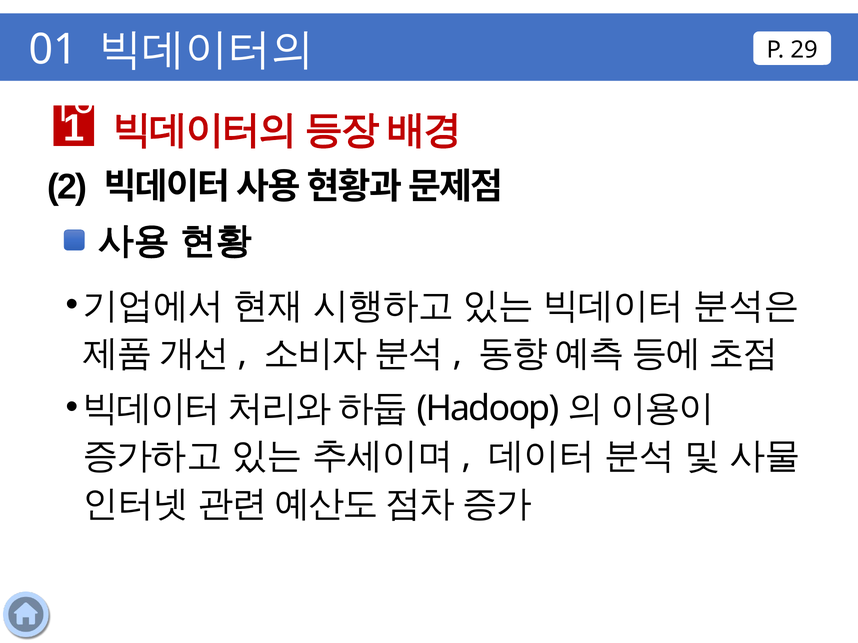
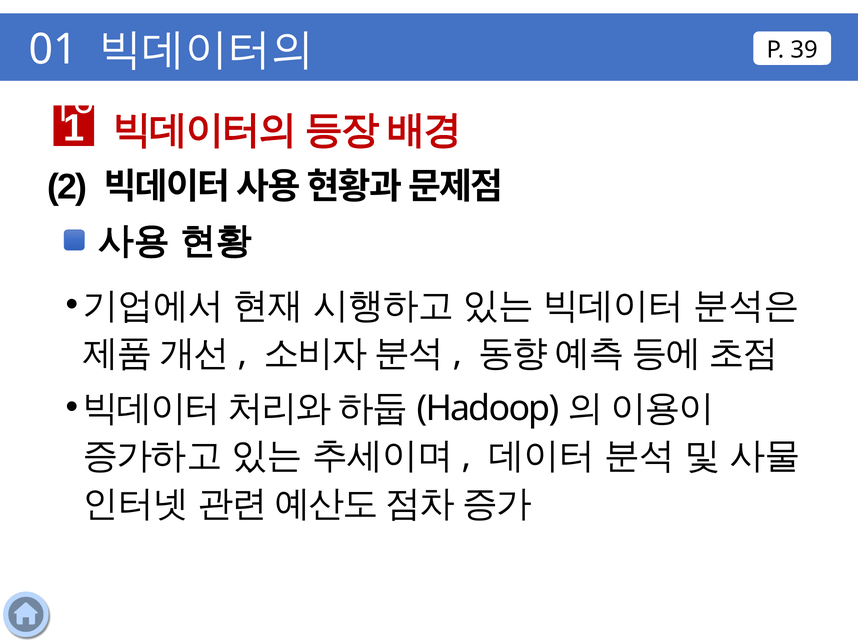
29: 29 -> 39 (804, 50)
